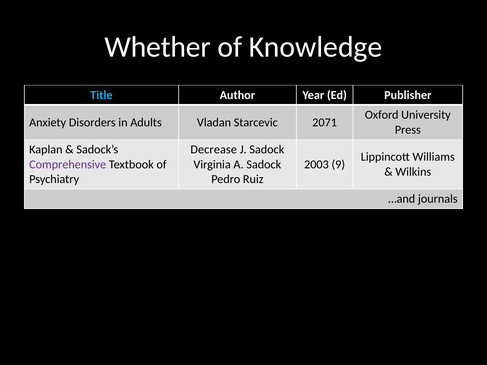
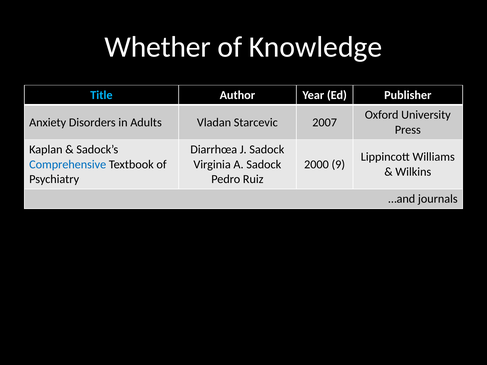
2071: 2071 -> 2007 (325, 122)
Decrease: Decrease -> Diarrhœa (214, 150)
Comprehensive colour: purple -> blue (68, 164)
2003: 2003 -> 2000 (316, 164)
